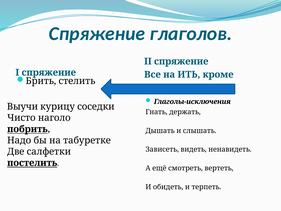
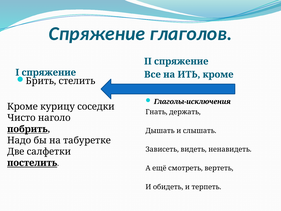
Выучи: Выучи -> Кроме (22, 106)
